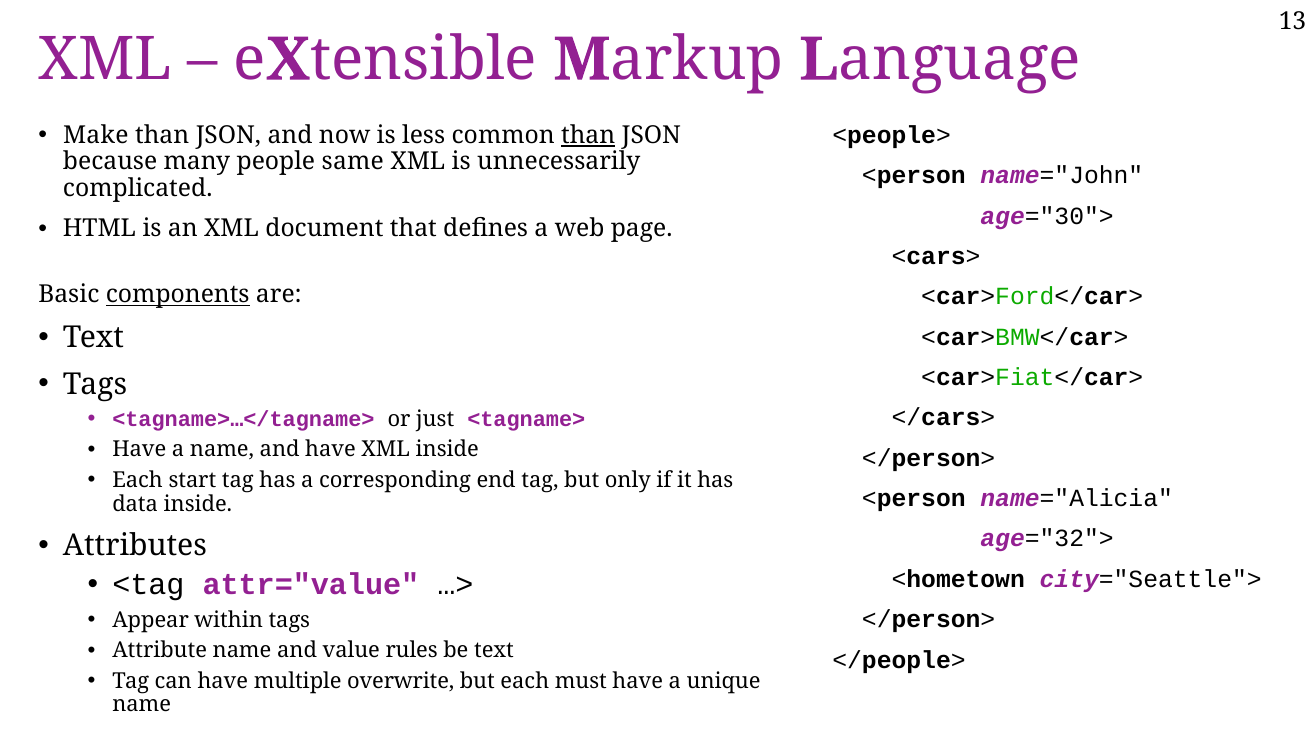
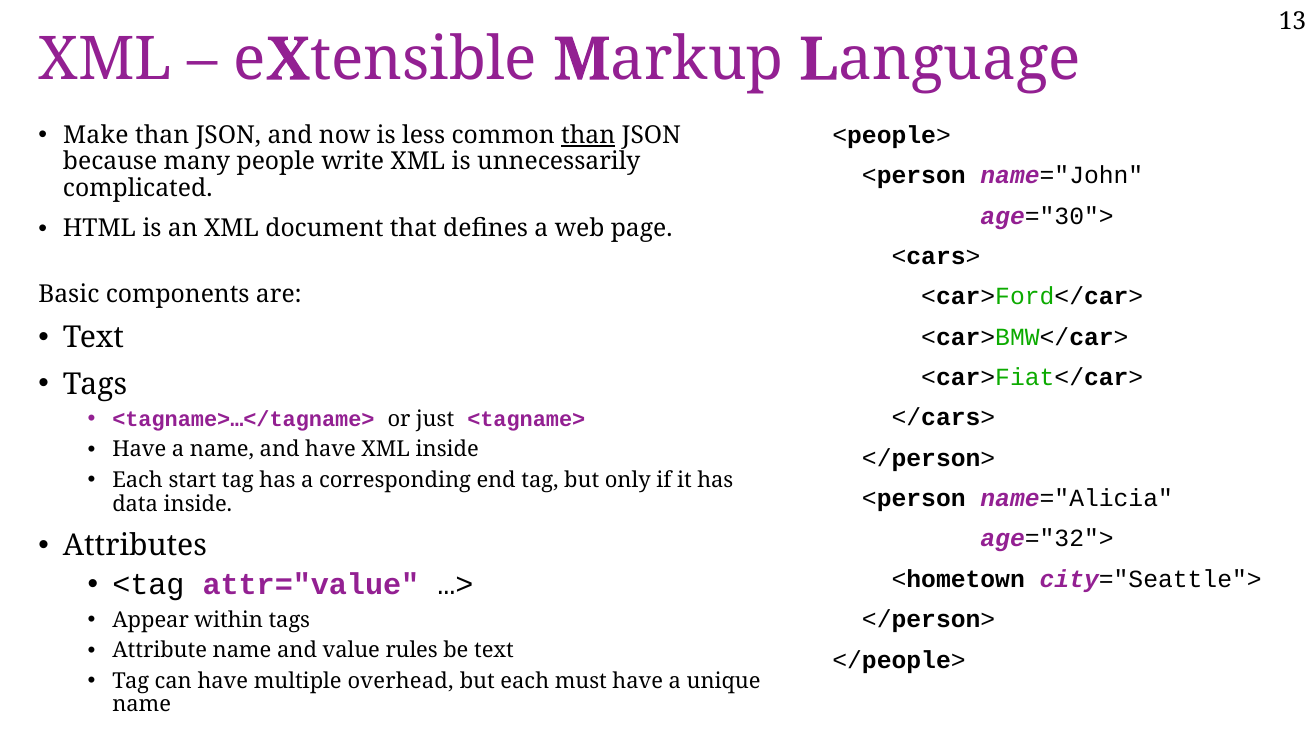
same: same -> write (353, 162)
components underline: present -> none (178, 295)
overwrite: overwrite -> overhead (401, 681)
